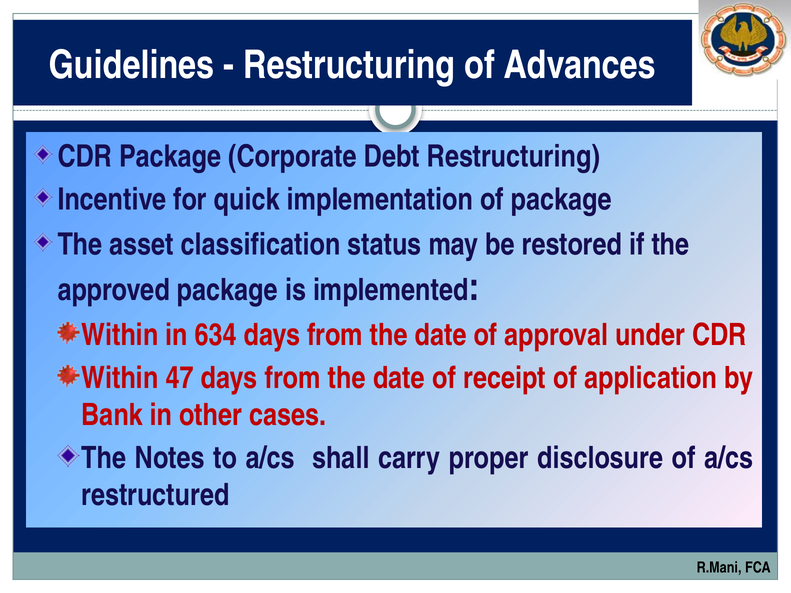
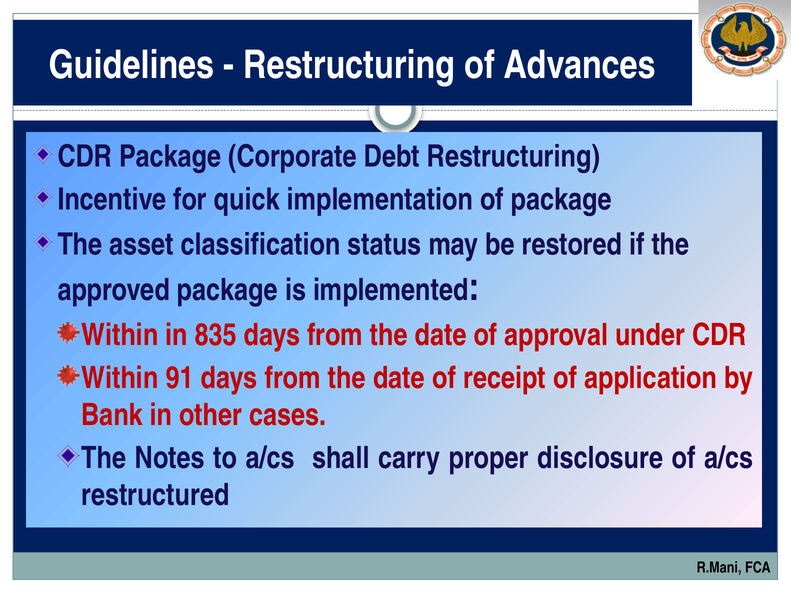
634: 634 -> 835 (216, 335)
47: 47 -> 91 (180, 378)
